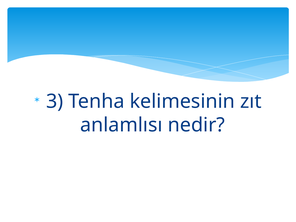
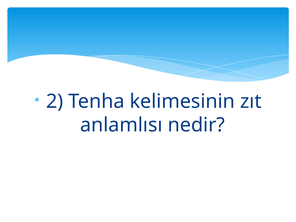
3: 3 -> 2 (55, 101)
